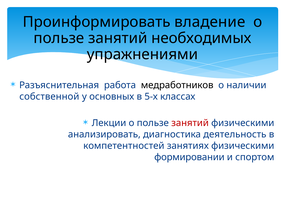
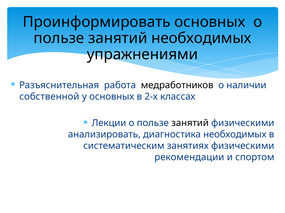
Проинформировать владение: владение -> основных (210, 22)
5-х: 5-х -> 2-х (151, 97)
занятий colour: red -> black (190, 123)
диагностика деятельность: деятельность -> необходимых (235, 135)
компетентностей: компетентностей -> систематическим (124, 146)
формировании: формировании -> рекомендации (189, 158)
